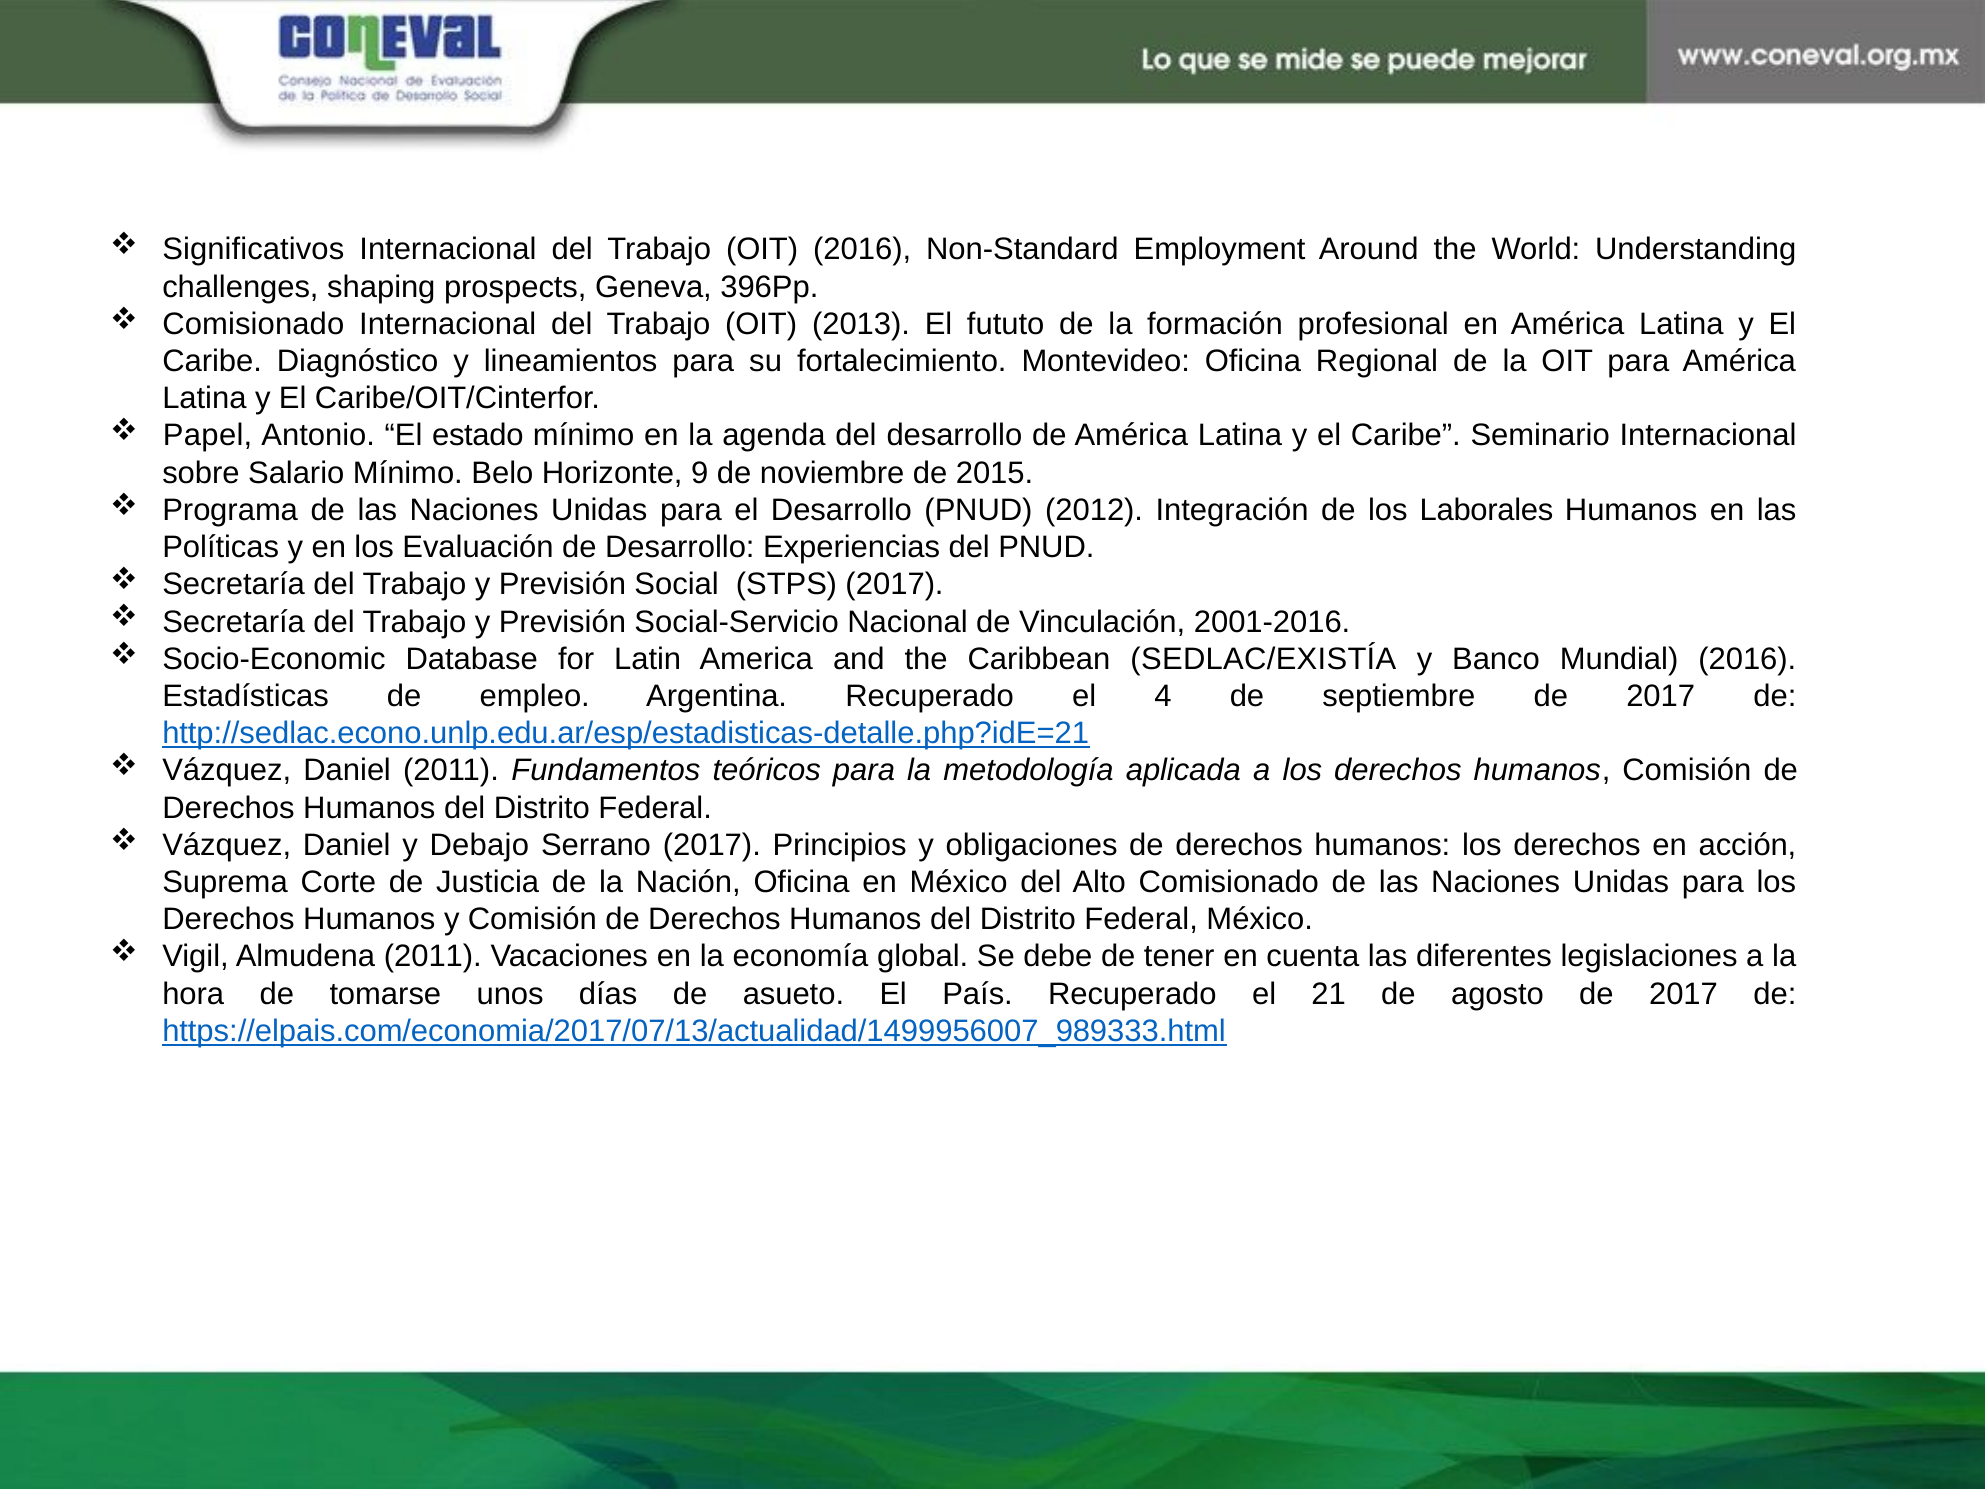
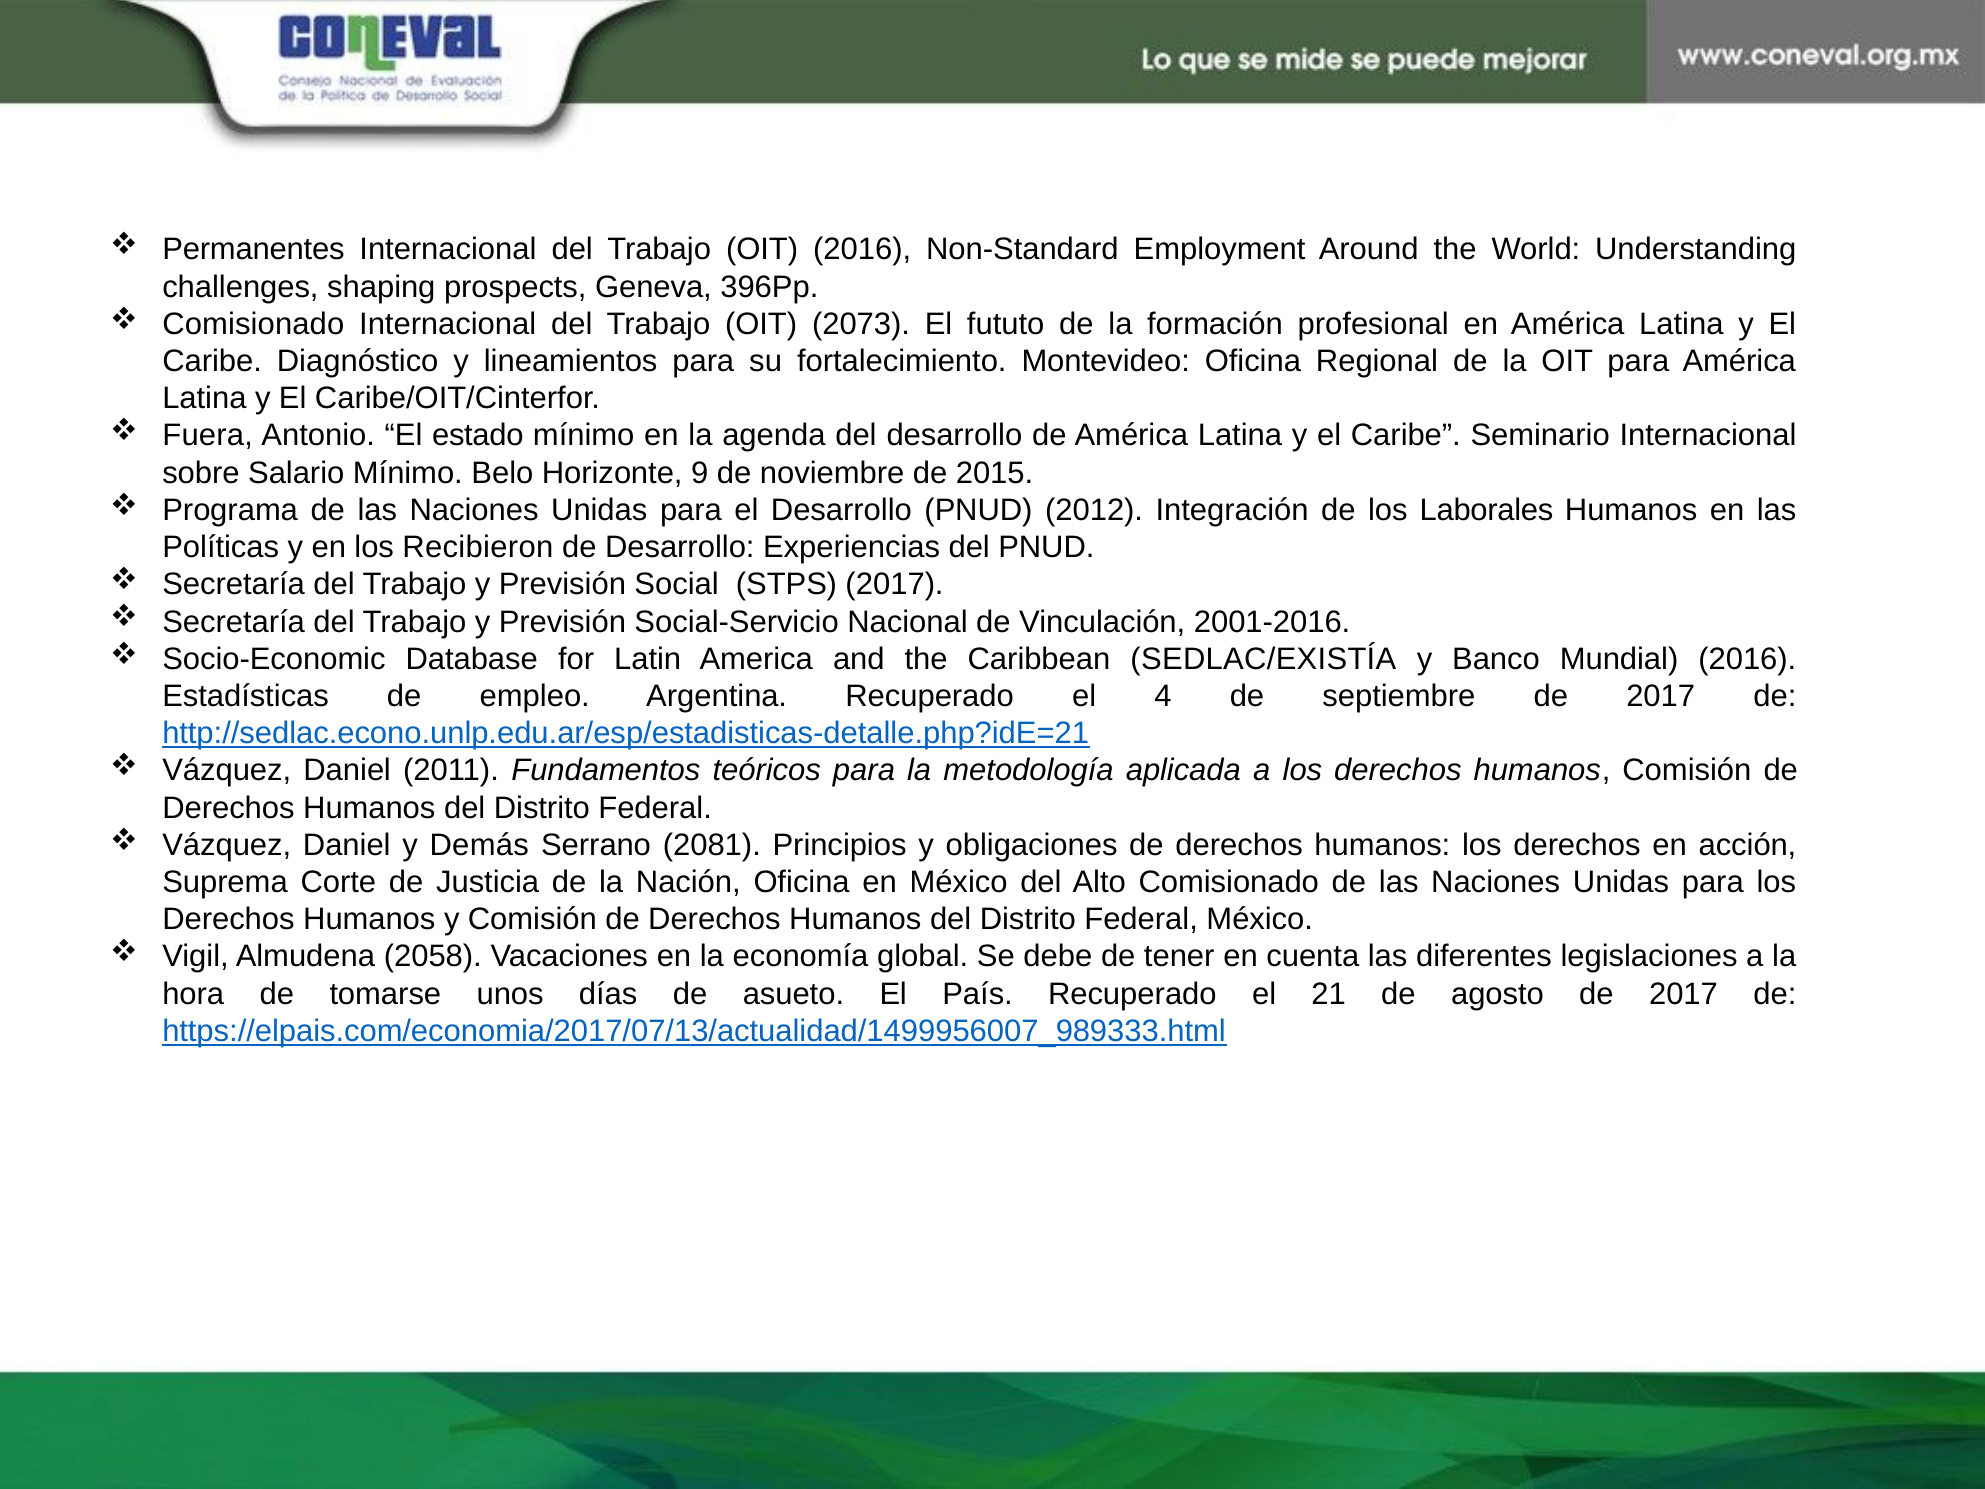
Significativos: Significativos -> Permanentes (253, 250)
2013: 2013 -> 2073 (861, 324)
Papel: Papel -> Fuera (208, 436)
Evaluación: Evaluación -> Recibieron (478, 547)
Debajo: Debajo -> Demás (479, 845)
Serrano 2017: 2017 -> 2081 (712, 845)
Almudena 2011: 2011 -> 2058 (433, 957)
